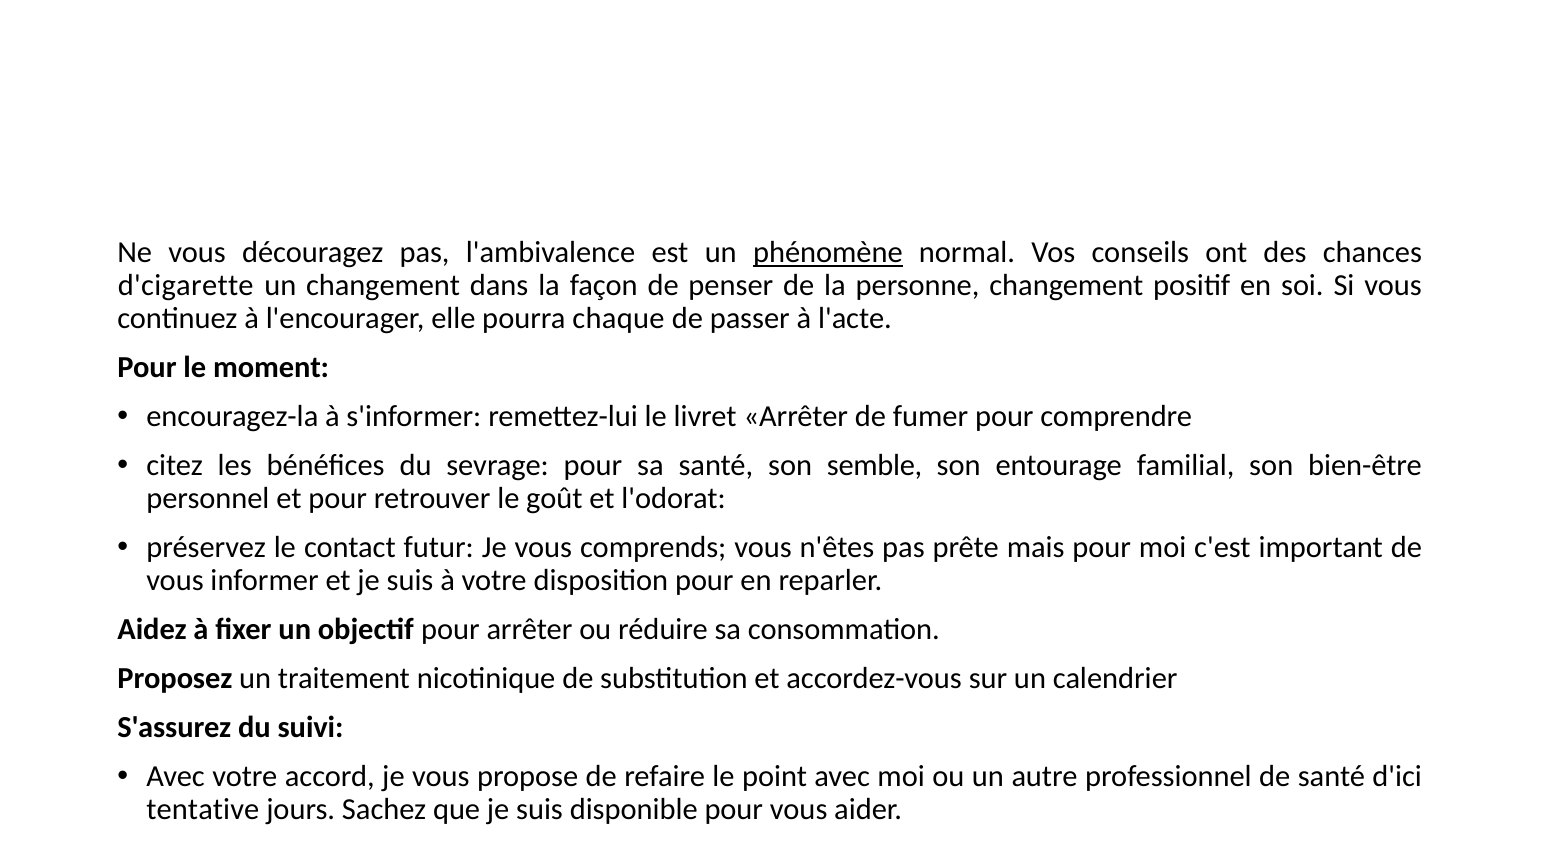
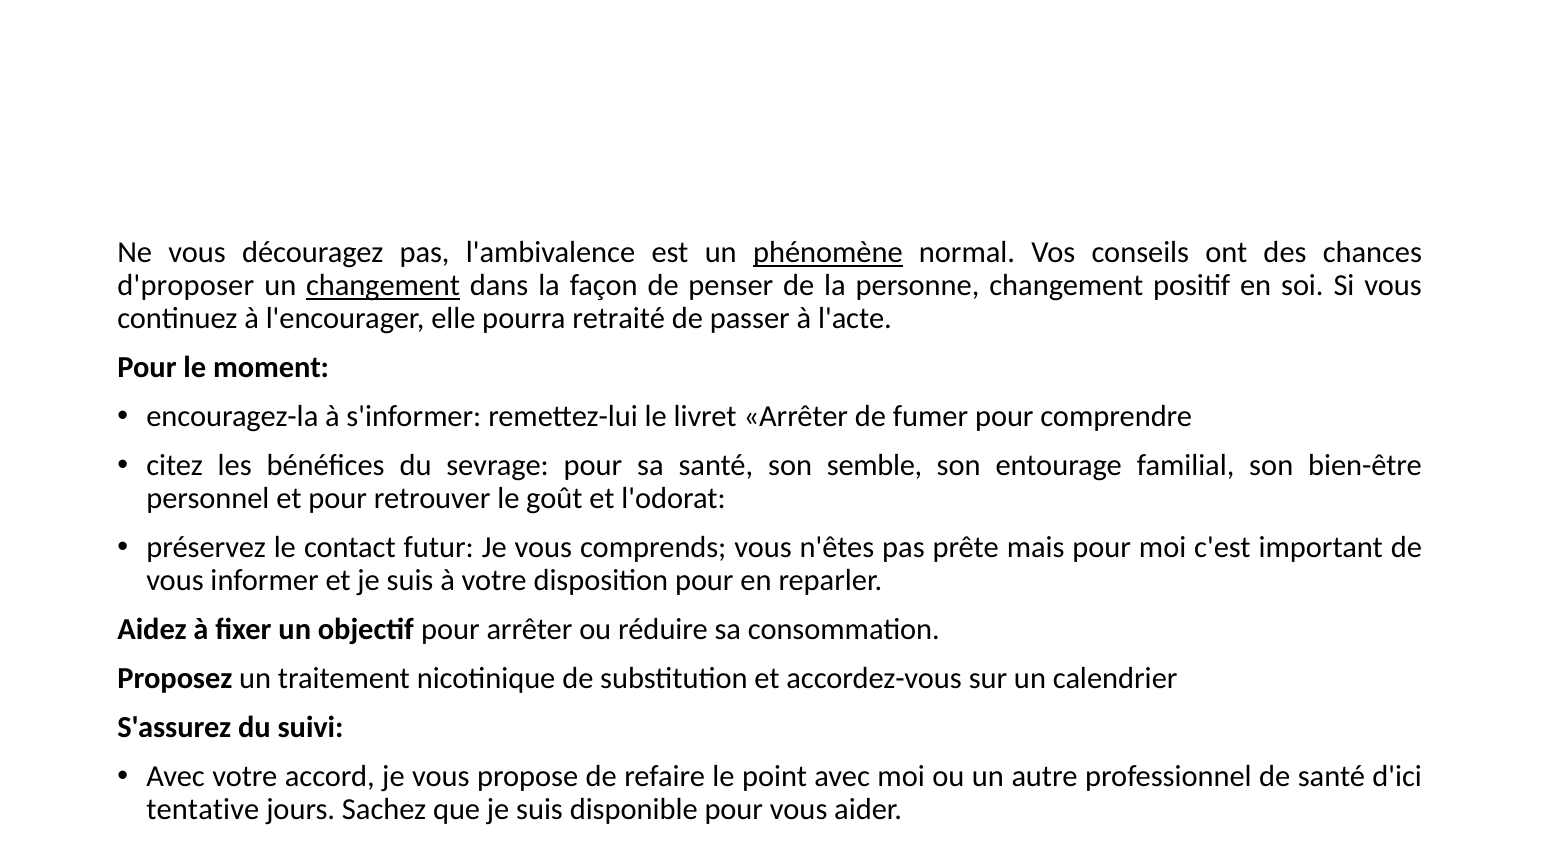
d'cigarette: d'cigarette -> d'proposer (186, 286)
changement underline: none -> present (383, 286)
chaque: chaque -> retraité (619, 319)
